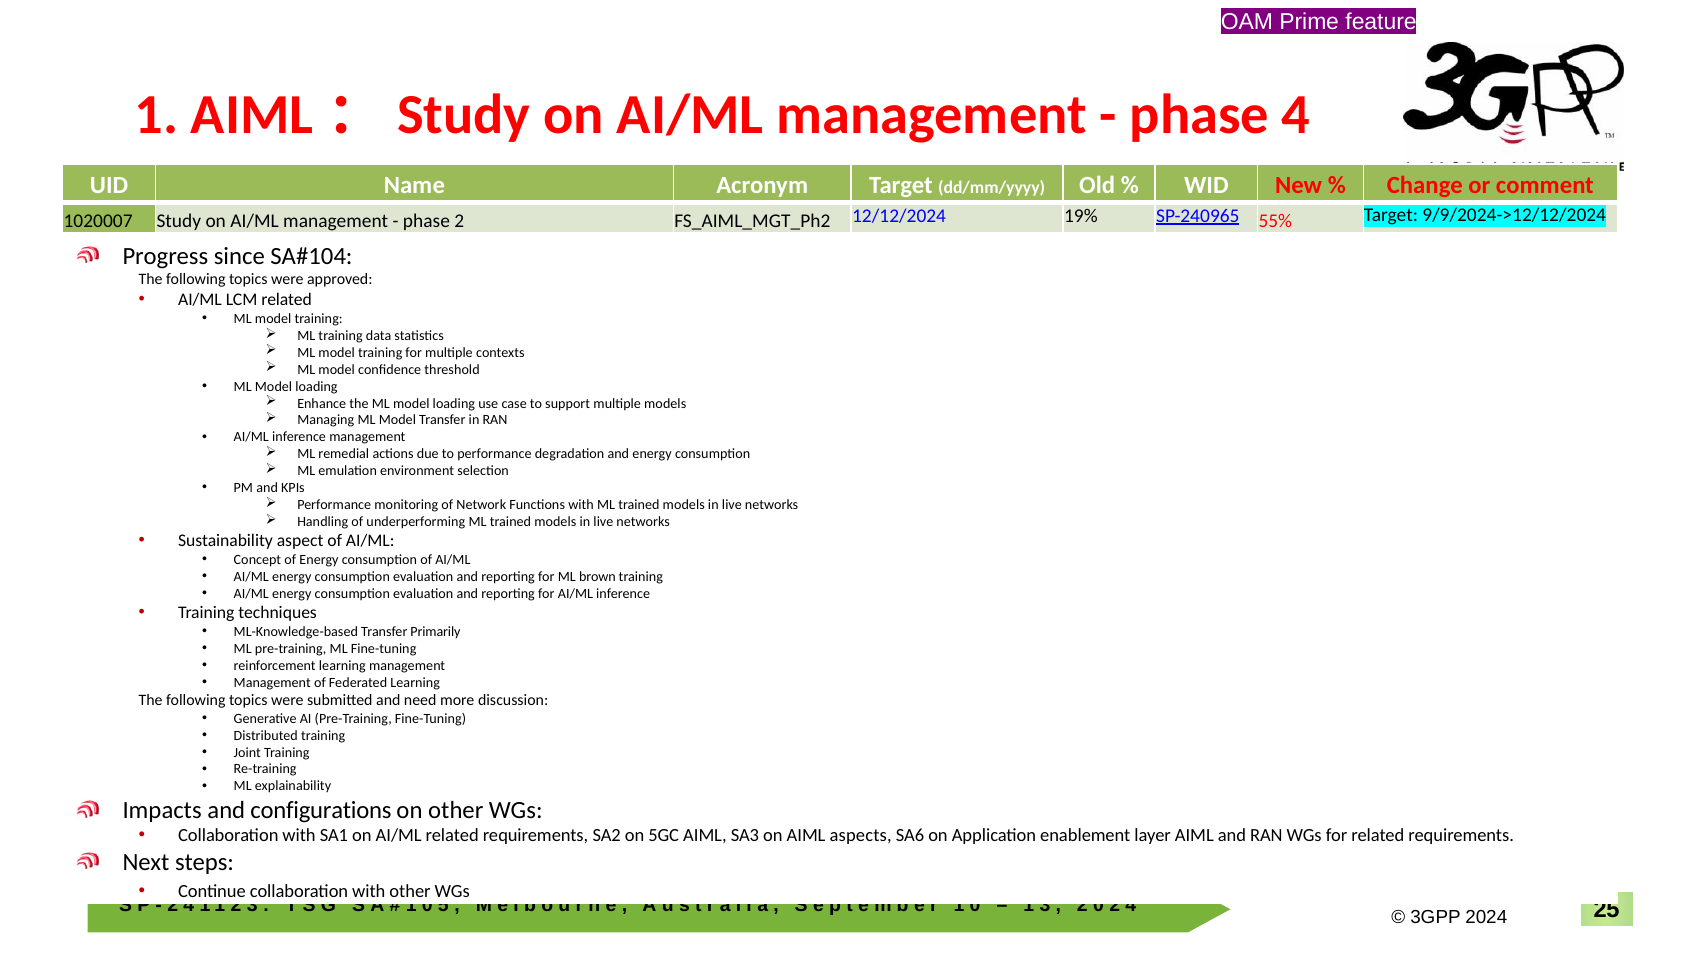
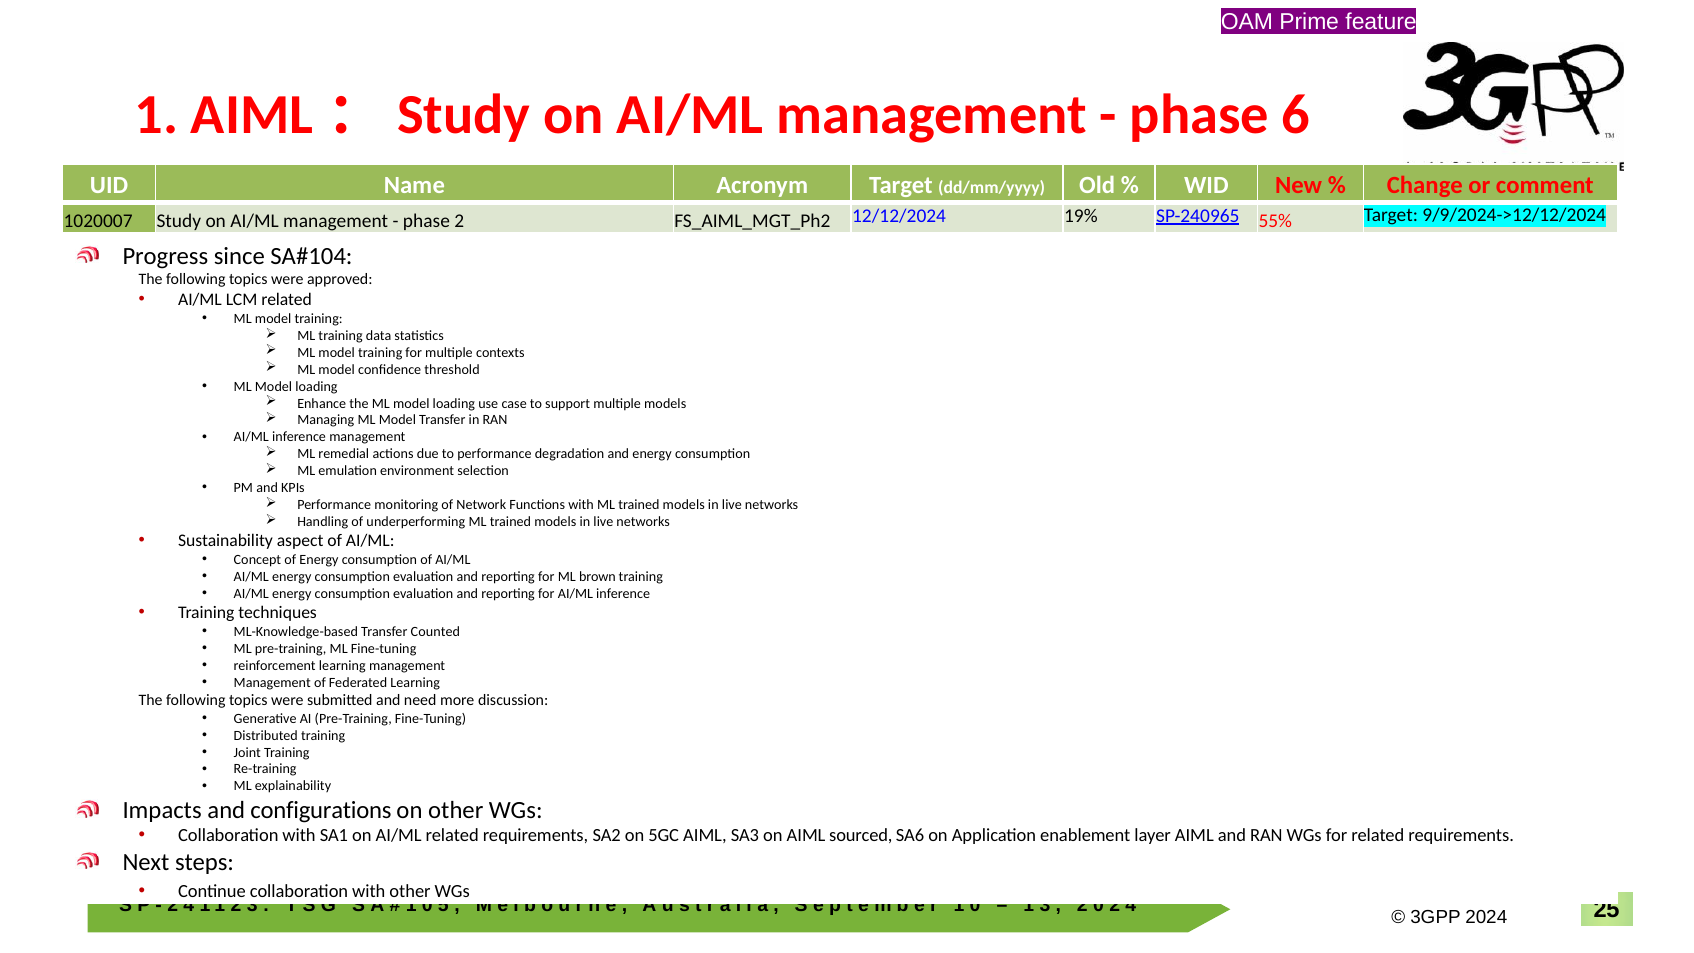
phase 4: 4 -> 6 (1296, 115)
Primarily: Primarily -> Counted (435, 632)
aspects: aspects -> sourced (861, 836)
